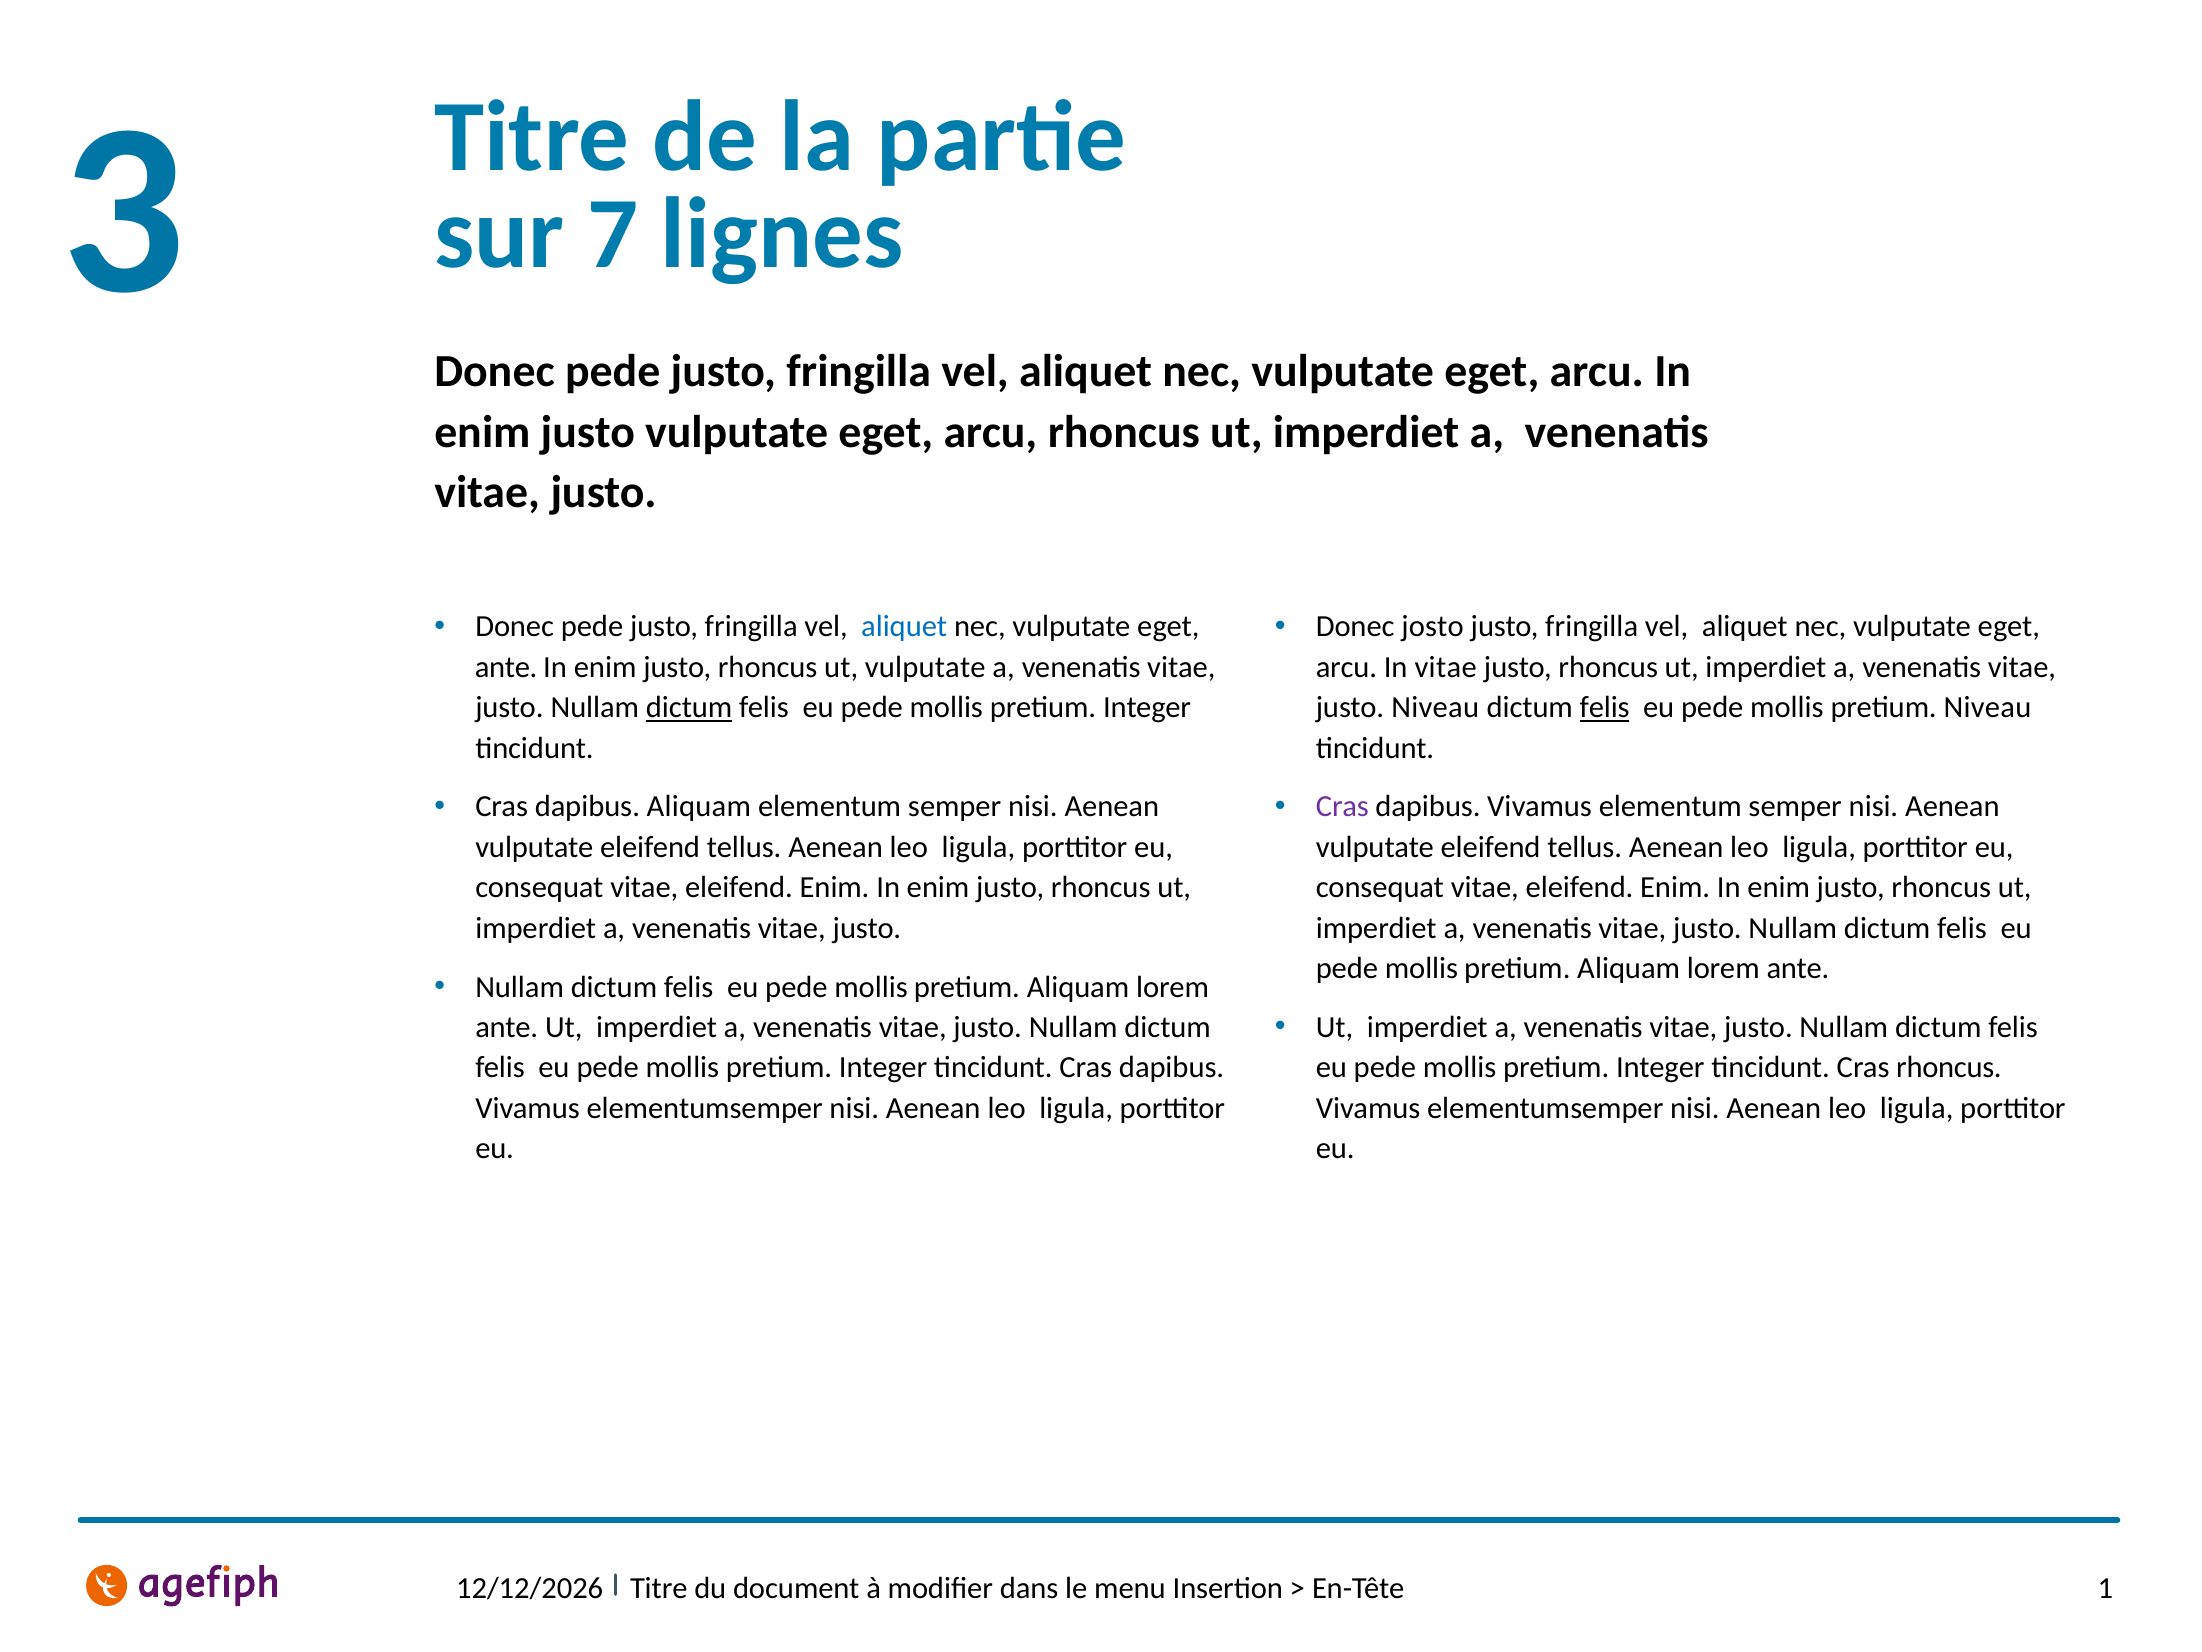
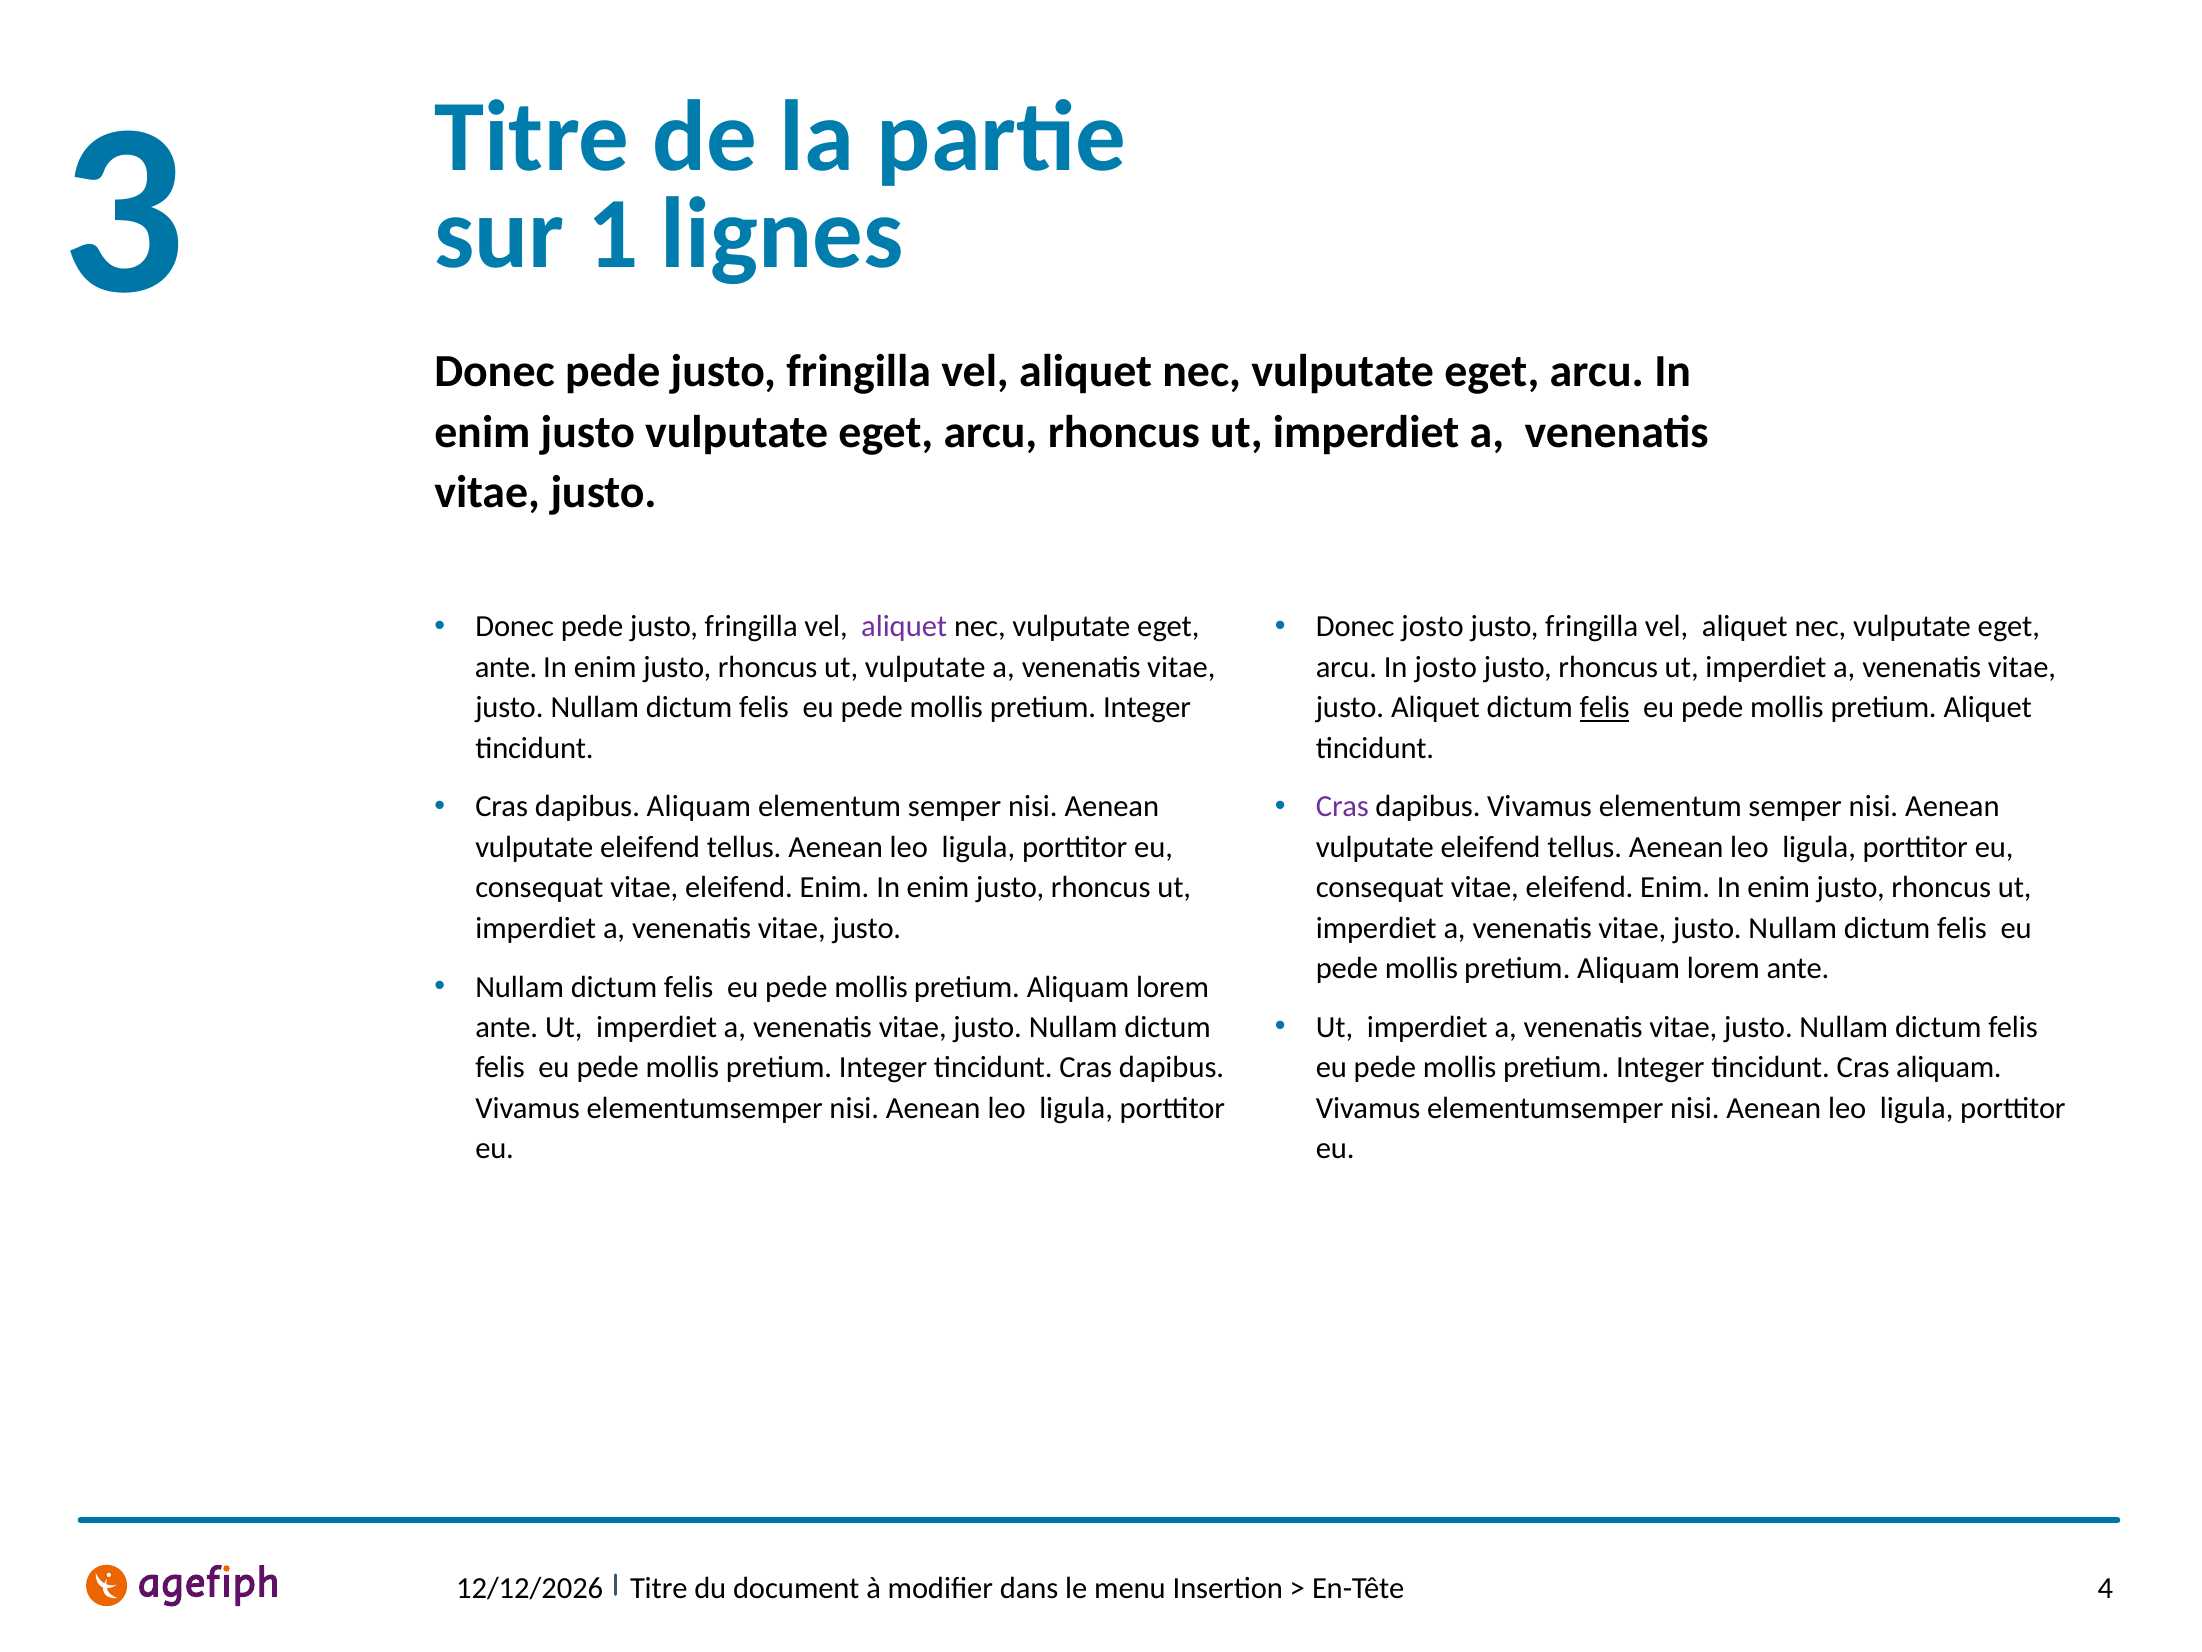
7: 7 -> 1 (613, 234)
aliquet colour: blue -> purple (904, 627)
In vitae: vitae -> josto (1446, 667)
dictum underline: present -> none (689, 707)
justo Niveau: Niveau -> Aliquet (1435, 707)
pretium Niveau: Niveau -> Aliquet (1988, 707)
Cras rhoncus: rhoncus -> aliquam (1949, 1067)
1: 1 -> 4 (2105, 1588)
